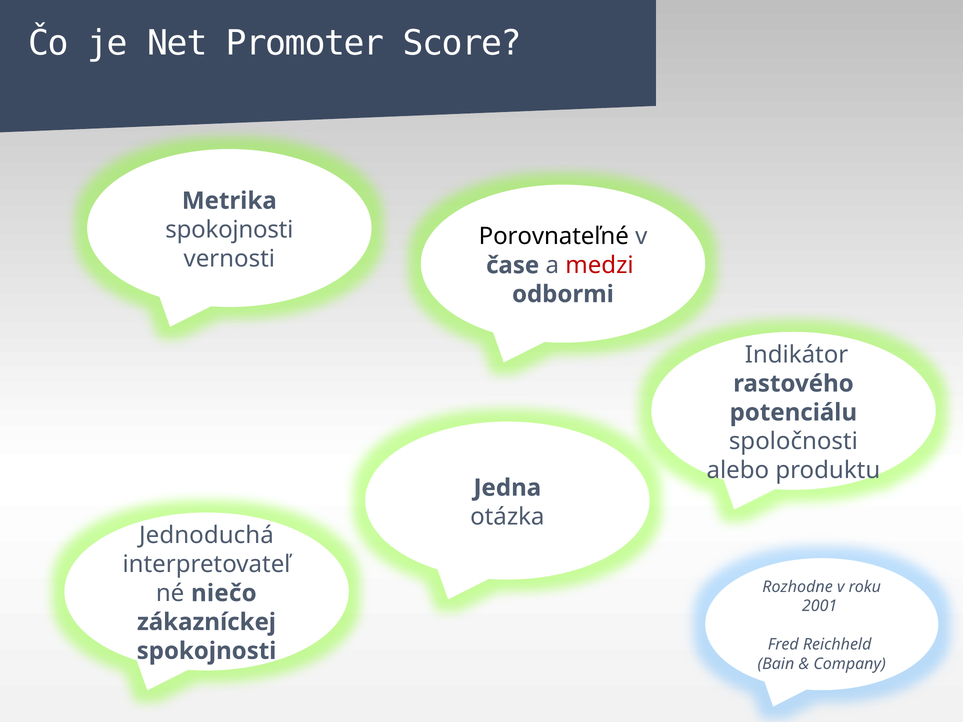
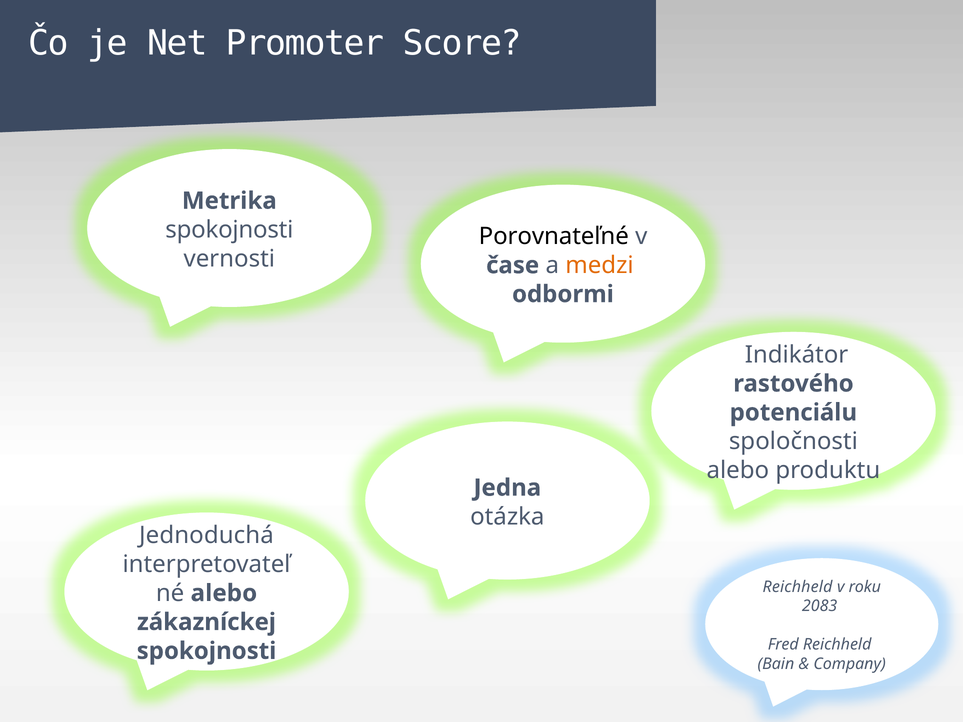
medzi colour: red -> orange (599, 265)
Rozhodne: Rozhodne -> Reichheld (797, 587)
niečo: niečo -> alebo (224, 593)
2001: 2001 -> 2083 (820, 606)
